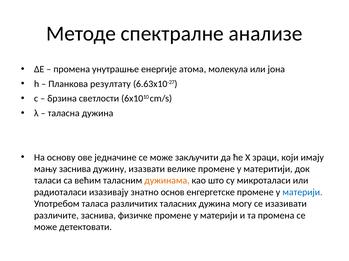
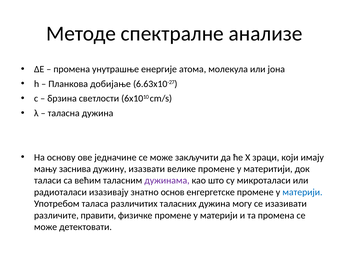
резултату: резултату -> добијање (110, 84)
дужинама colour: orange -> purple (167, 181)
различите заснива: заснива -> правити (98, 216)
